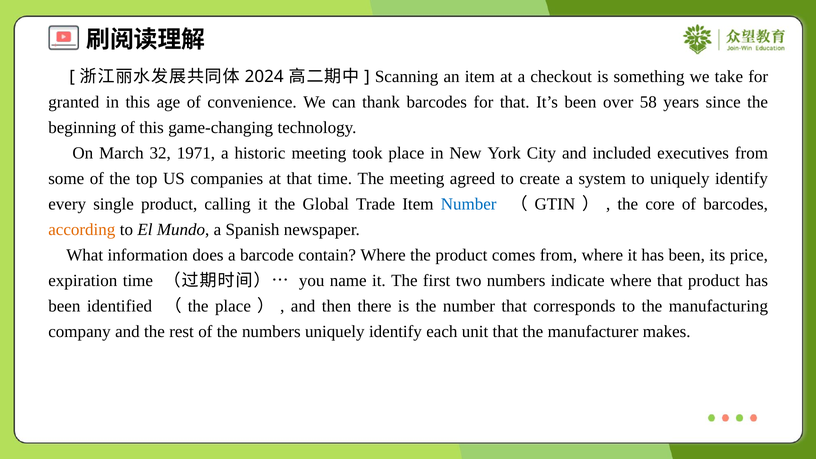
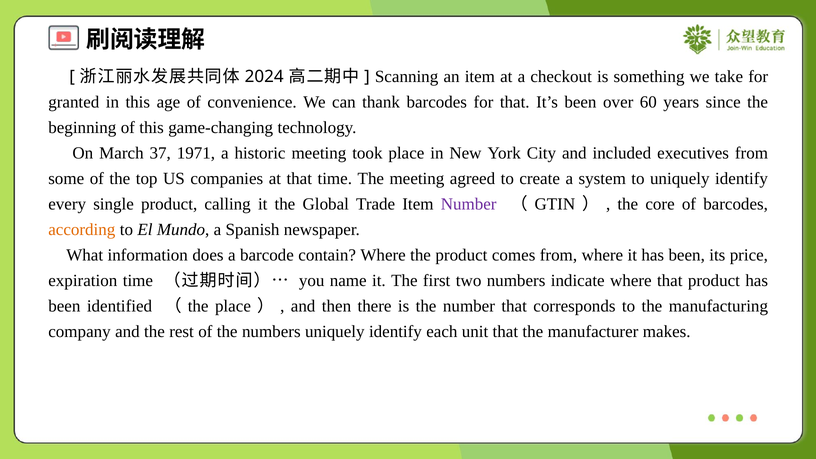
58: 58 -> 60 (648, 102)
32: 32 -> 37 (160, 153)
Number colour: blue -> purple (469, 204)
